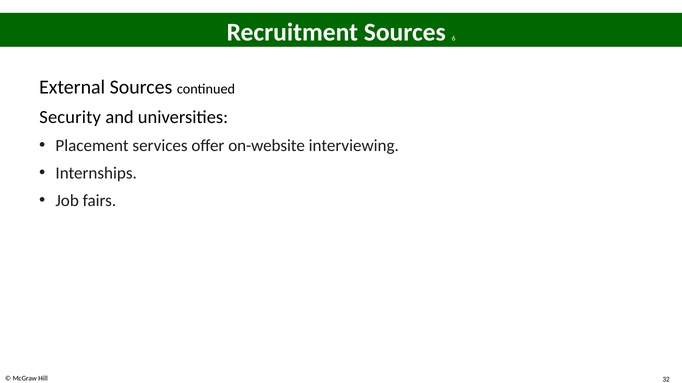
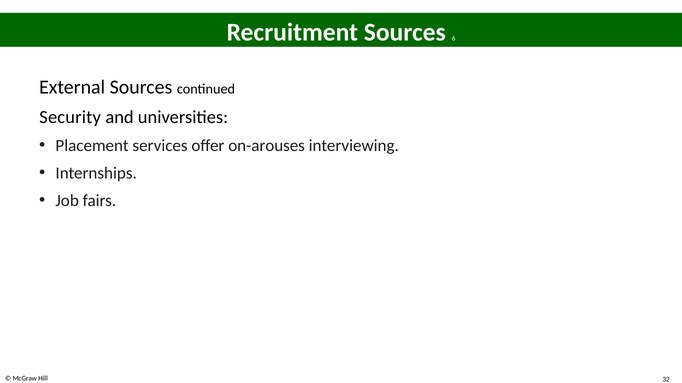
on-website: on-website -> on-arouses (267, 146)
